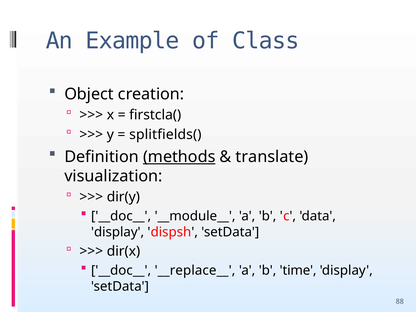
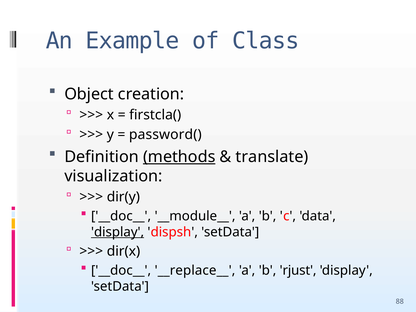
splitfields(: splitfields( -> password( (165, 135)
display underline: none -> present (118, 232)
time: time -> rjust (298, 270)
